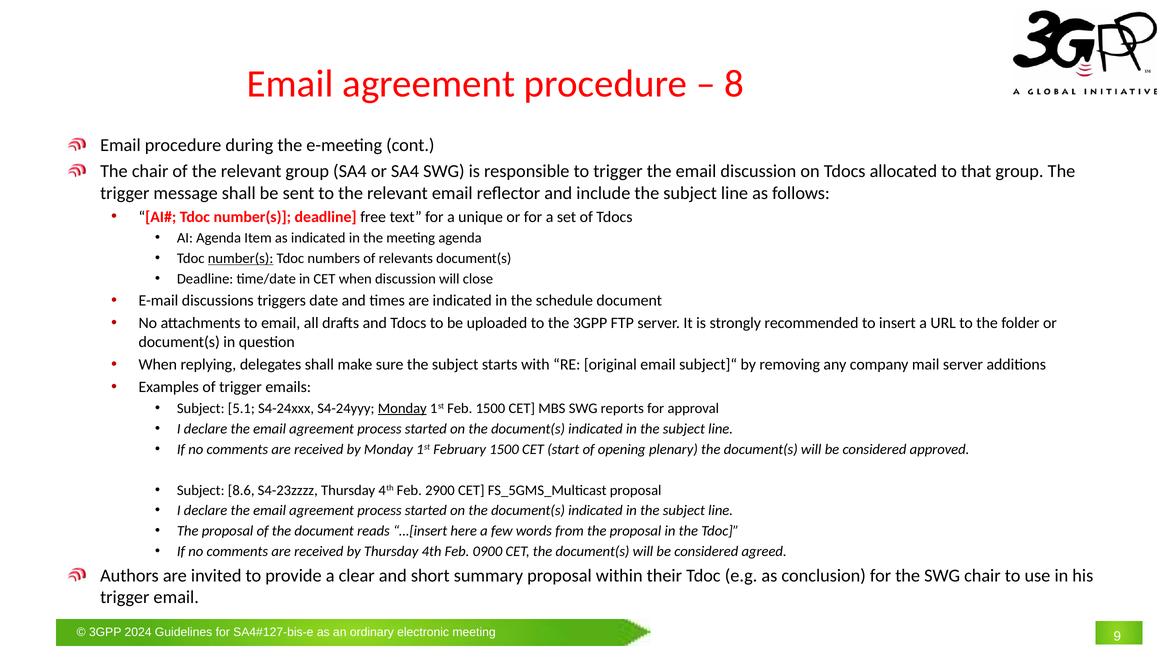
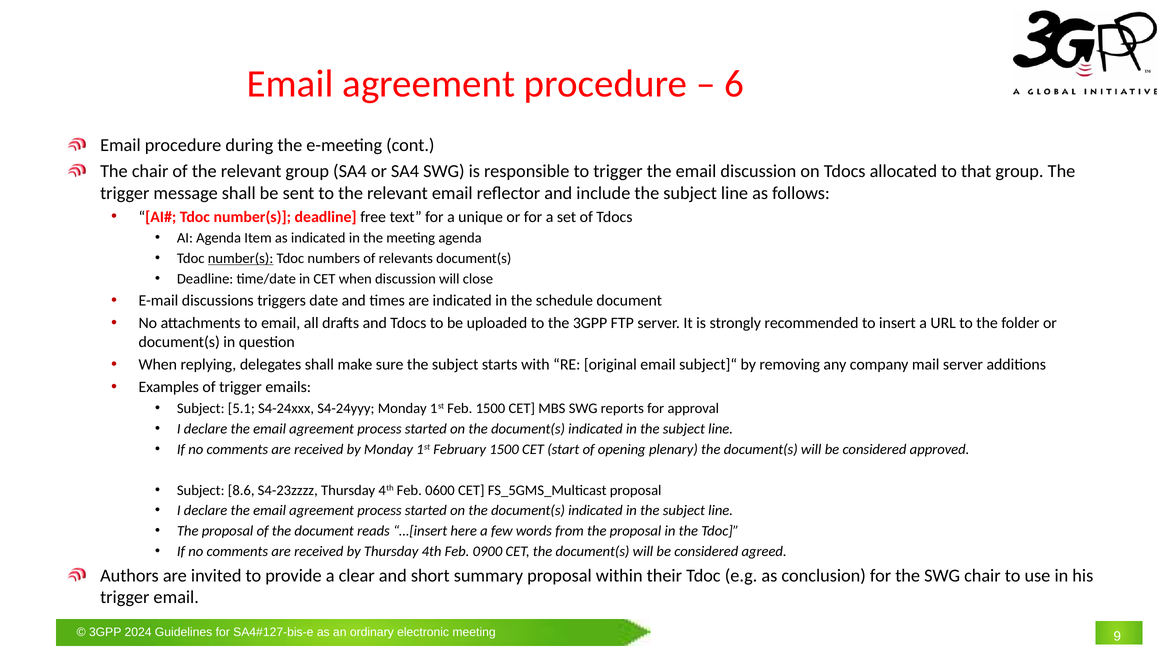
8: 8 -> 6 (734, 84)
Monday underline: present -> none (402, 408)
2900: 2900 -> 0600 (440, 490)
